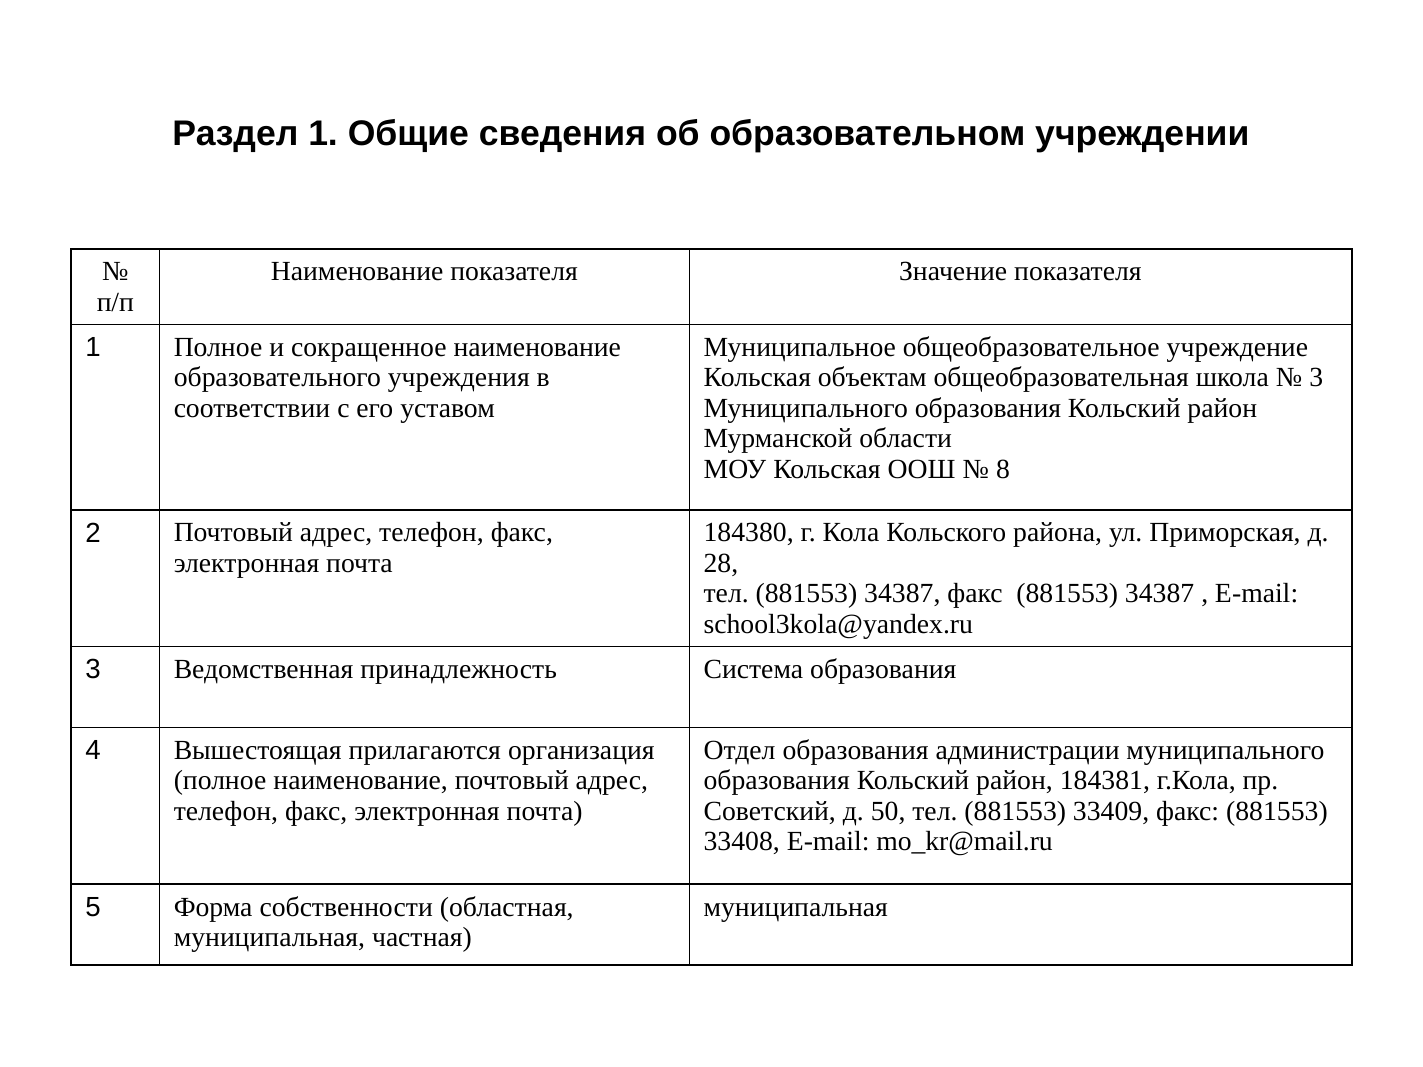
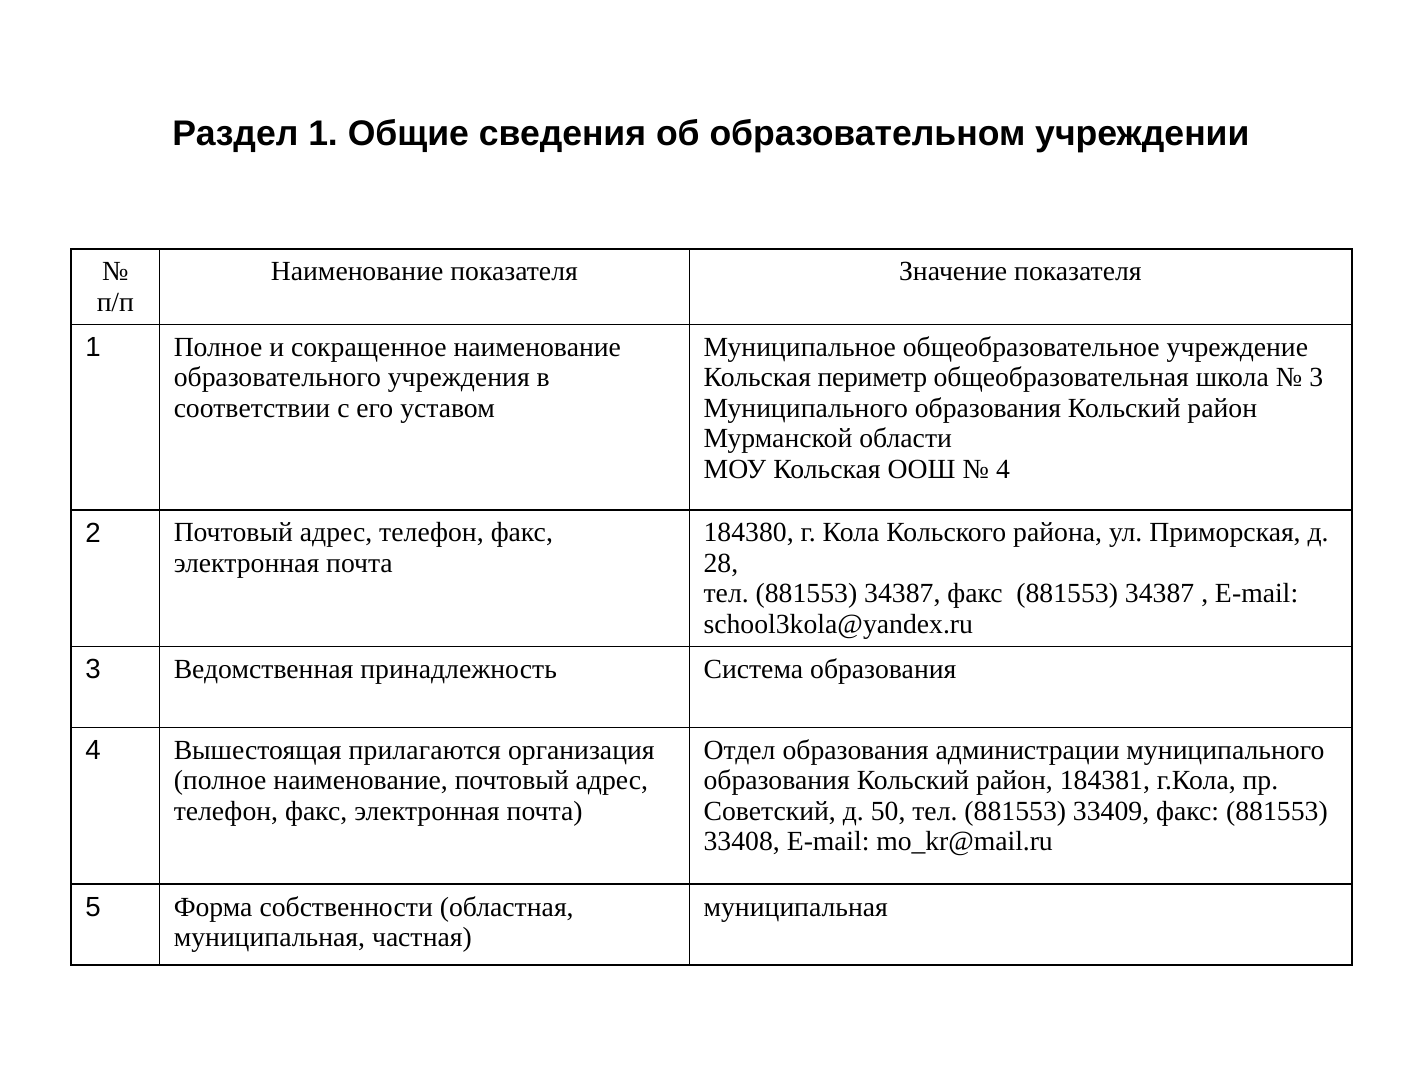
объектам: объектам -> периметр (872, 378)
8: 8 -> 4 (1003, 469)
